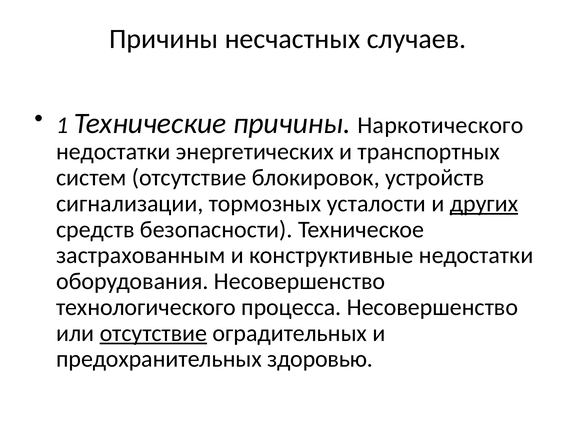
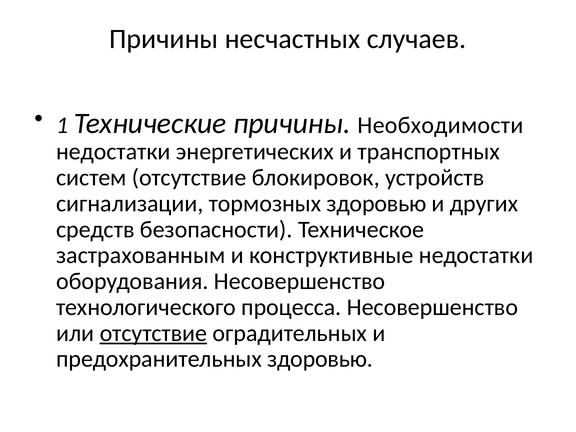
Наркотического: Наркотического -> Необходимости (440, 125)
тормозных усталости: усталости -> здоровью (376, 204)
других underline: present -> none (484, 204)
